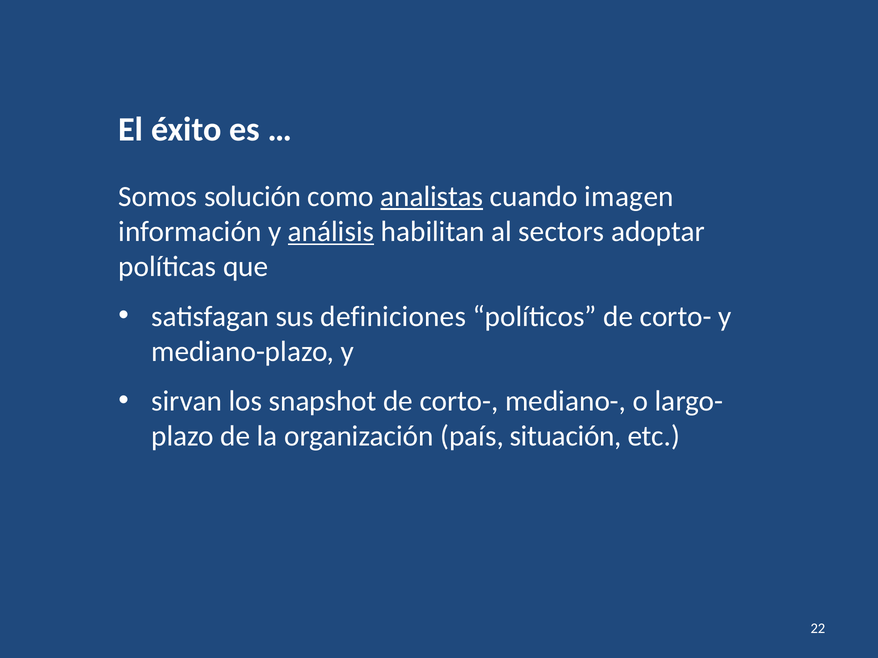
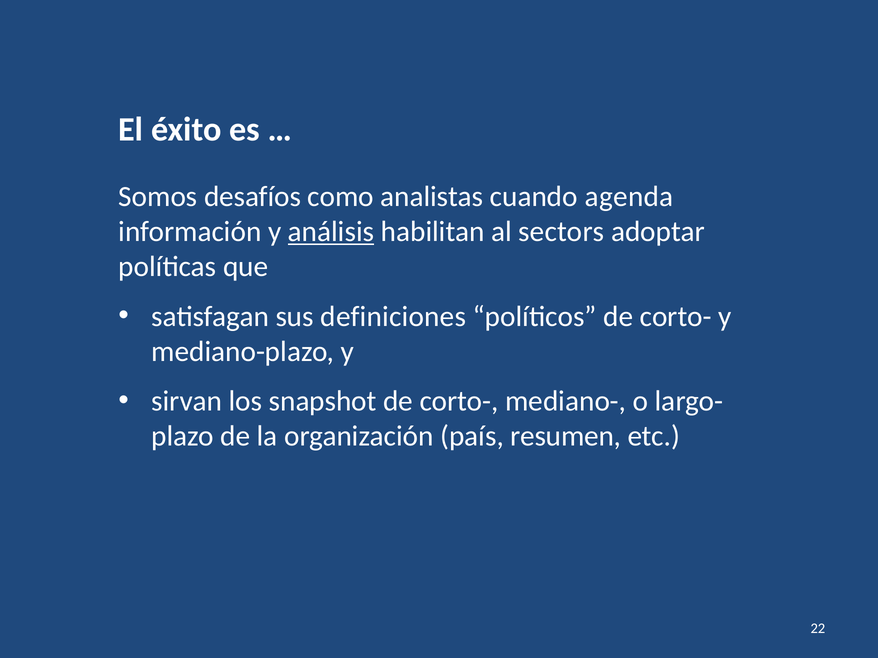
solución: solución -> desafíos (253, 197)
analistas underline: present -> none (432, 197)
imagen: imagen -> agenda (629, 197)
situación: situación -> resumen (566, 437)
